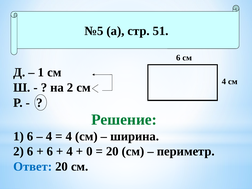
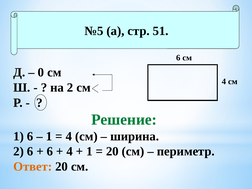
1: 1 -> 0 (41, 72)
4: 4 -> 1 (49, 136)
0: 0 -> 1 (89, 151)
Ответ colour: blue -> orange (33, 166)
